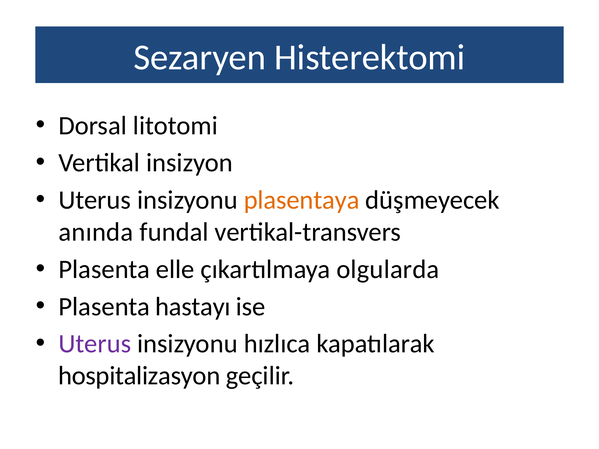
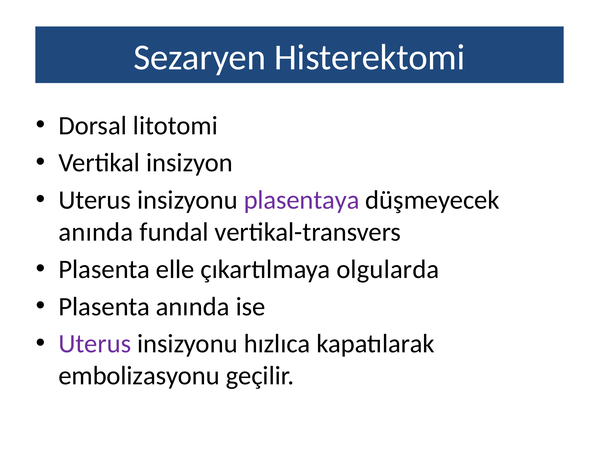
plasentaya colour: orange -> purple (302, 200)
Plasenta hastayı: hastayı -> anında (193, 307)
hospitalizasyon: hospitalizasyon -> embolizasyonu (139, 376)
